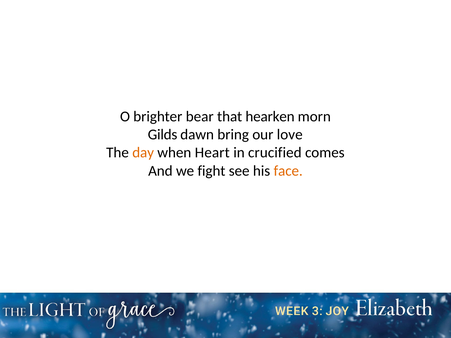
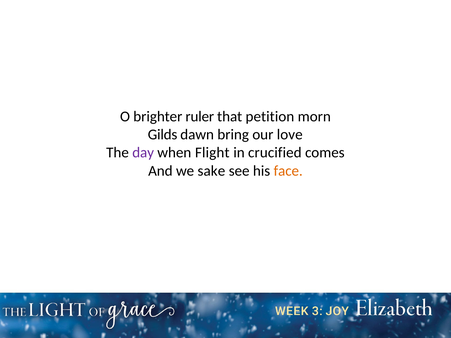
bear: bear -> ruler (200, 117)
hearken: hearken -> petition (270, 117)
day colour: orange -> purple (143, 153)
Heart: Heart -> Flight (212, 153)
fight: fight -> sake (211, 171)
